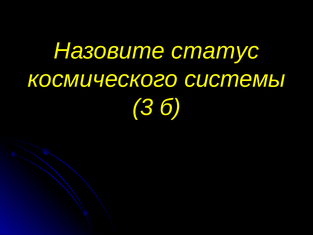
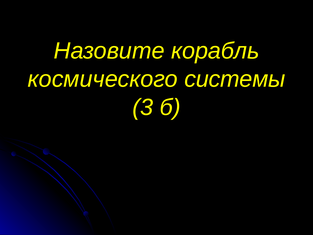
статус: статус -> корабль (215, 51)
